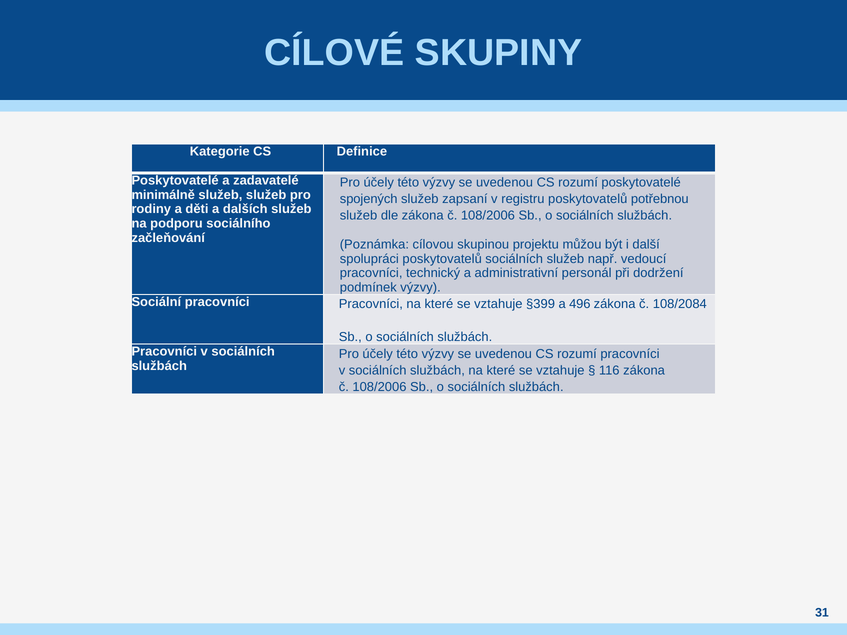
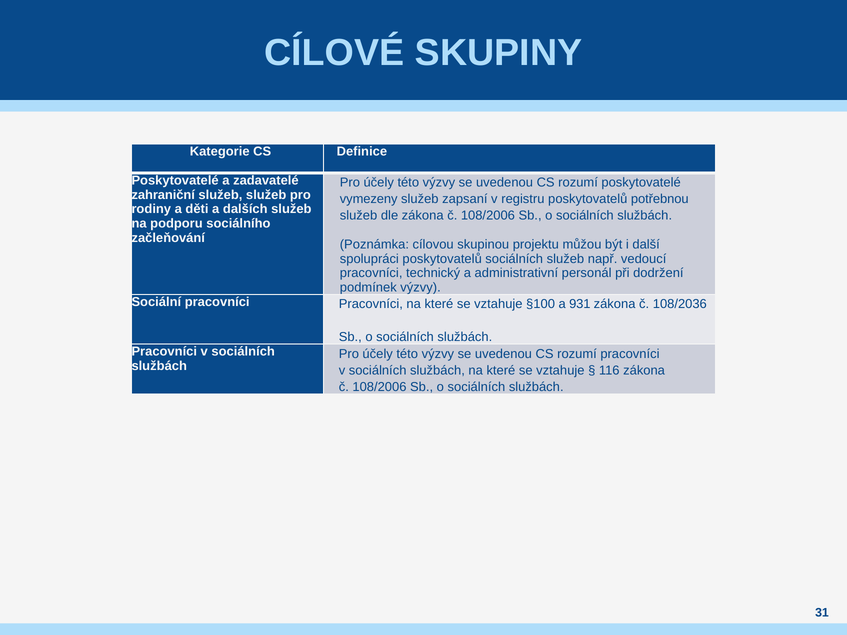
minimálně: minimálně -> zahraniční (163, 195)
spojených: spojených -> vymezeny (369, 199)
§399: §399 -> §100 (541, 304)
496: 496 -> 931 (580, 304)
108/2084: 108/2084 -> 108/2036 (680, 304)
